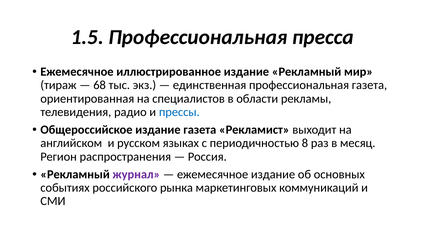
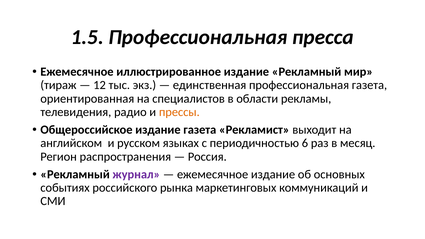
68: 68 -> 12 (100, 85)
прессы colour: blue -> orange (179, 112)
8: 8 -> 6 (305, 143)
